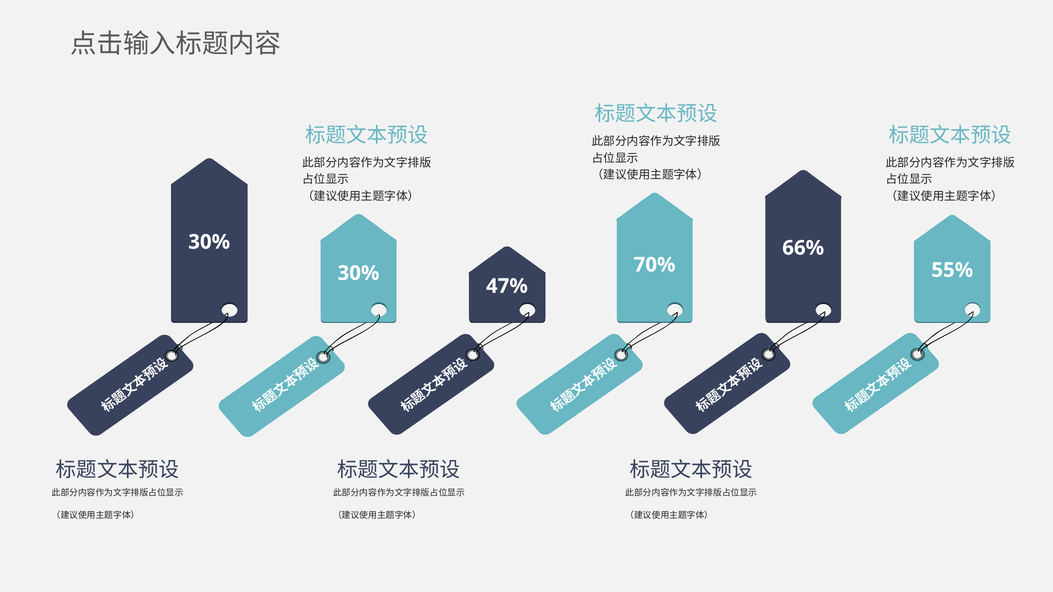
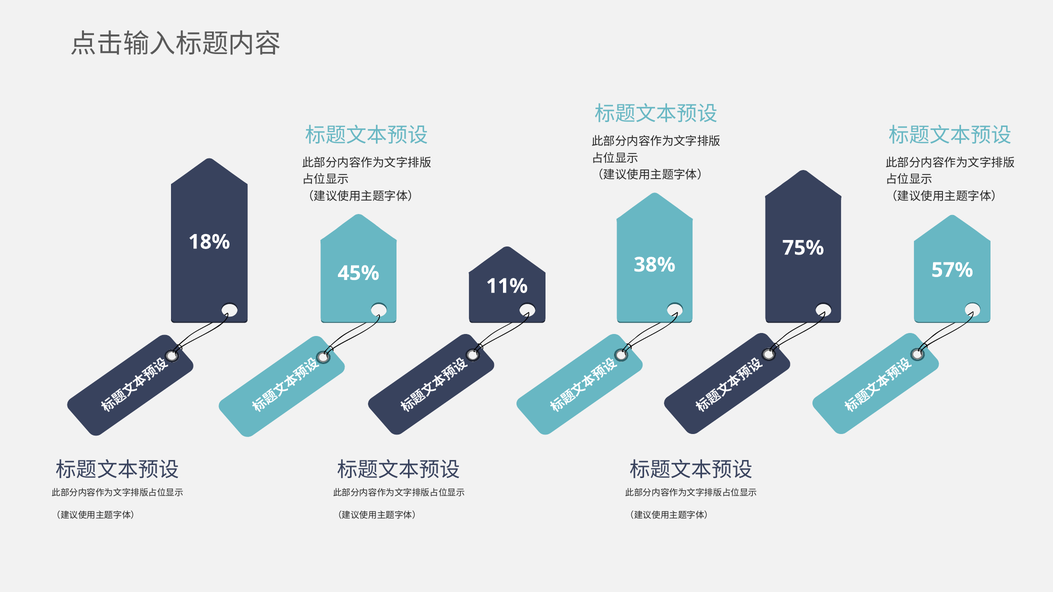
30%: 30% -> 18% (209, 242)
66%: 66% -> 75% (803, 248)
70%: 70% -> 38% (655, 265)
55%: 55% -> 57% (952, 270)
30%: 30% -> 45% (358, 273)
47%: 47% -> 11% (507, 286)
